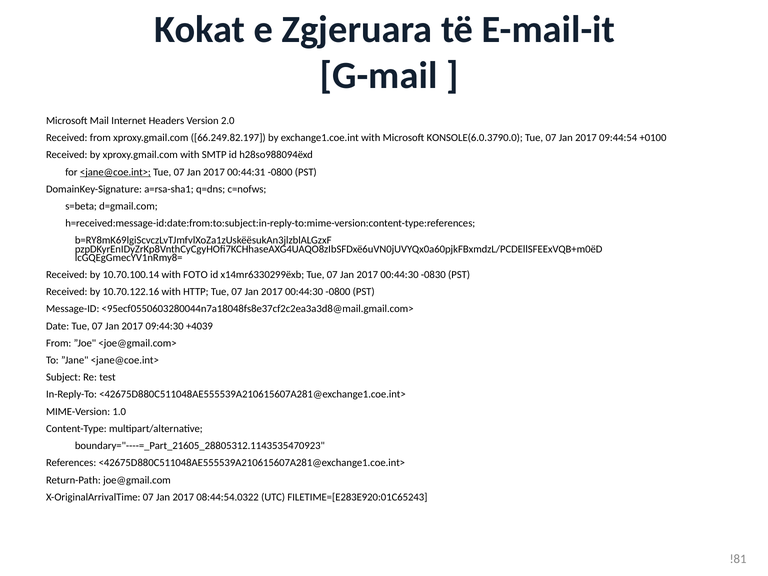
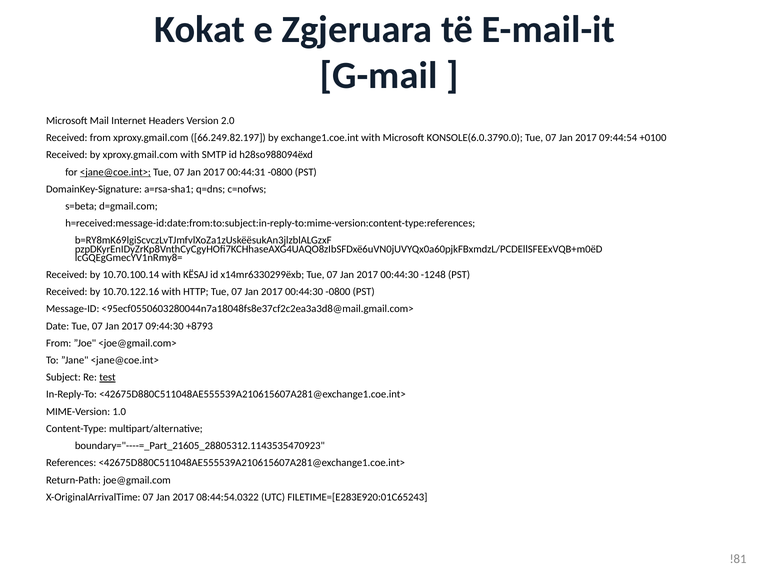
FOTO: FOTO -> KËSAJ (196, 275)
-0830: -0830 -> -1248 (433, 275)
+4039: +4039 -> +8793 (199, 326)
test underline: none -> present (107, 377)
